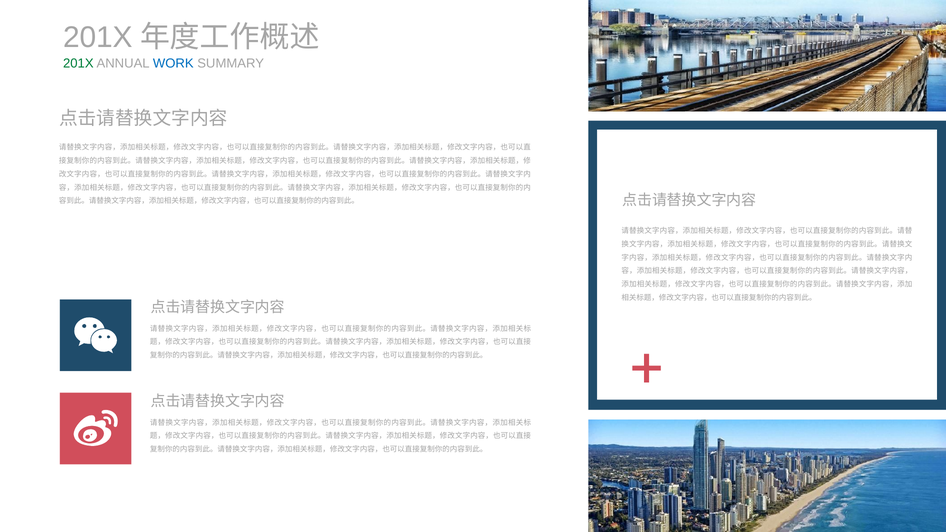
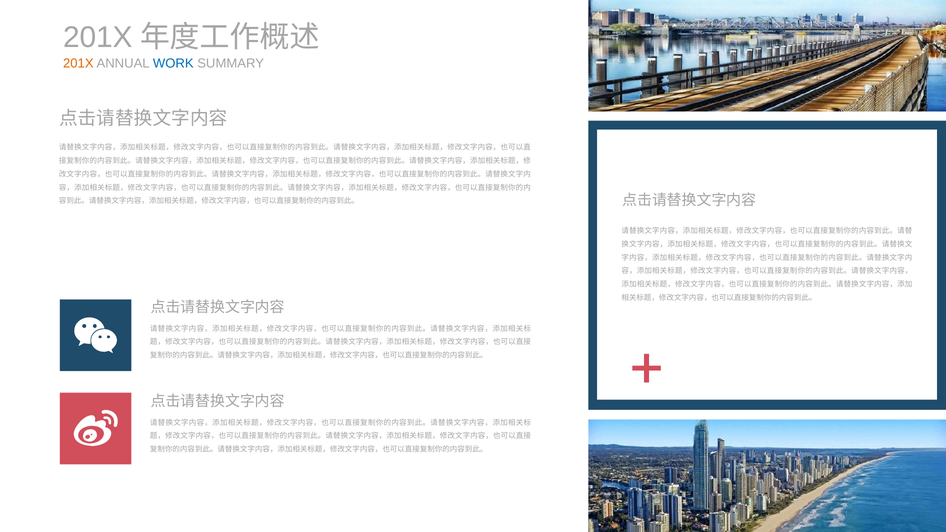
201X colour: green -> orange (78, 63)
